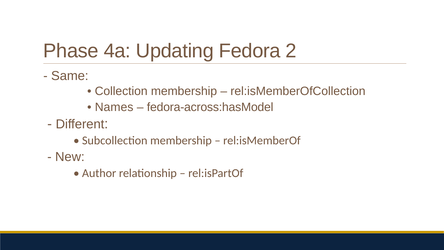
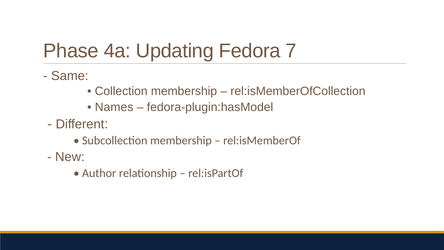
2: 2 -> 7 (291, 51)
fedora-across:hasModel: fedora-across:hasModel -> fedora-plugin:hasModel (210, 107)
